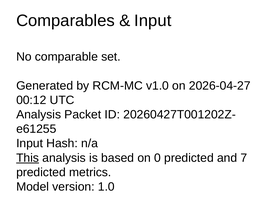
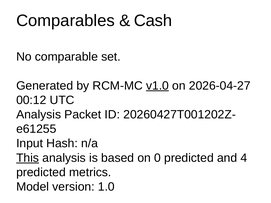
Input: Input -> Cash (153, 21)
v1.0 underline: none -> present (157, 86)
7: 7 -> 4 (244, 158)
